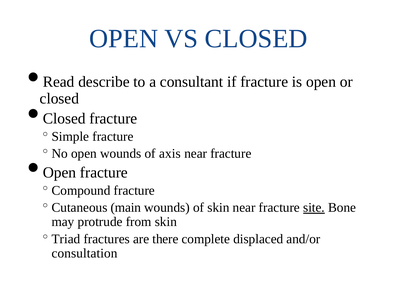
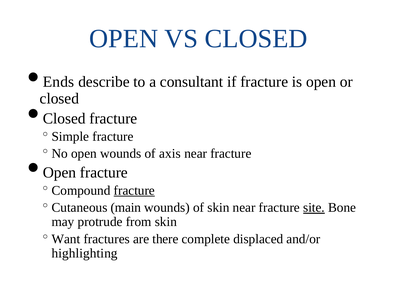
Read: Read -> Ends (59, 82)
fracture underline: none -> present (134, 190)
Triad: Triad -> Want (66, 239)
consultation: consultation -> highlighting (85, 253)
